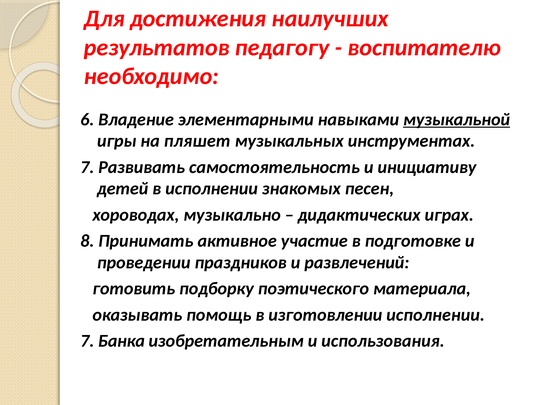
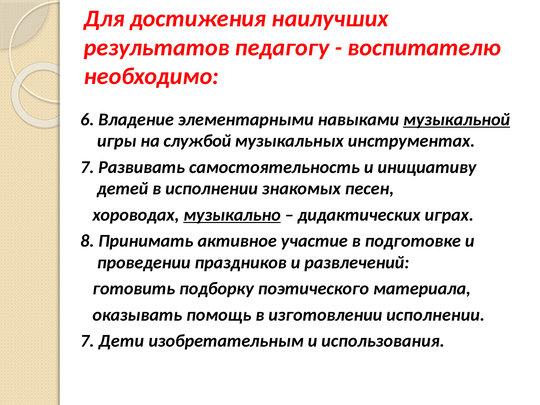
пляшет: пляшет -> службой (197, 141)
музыкально underline: none -> present (232, 215)
Банка: Банка -> Дети (121, 341)
